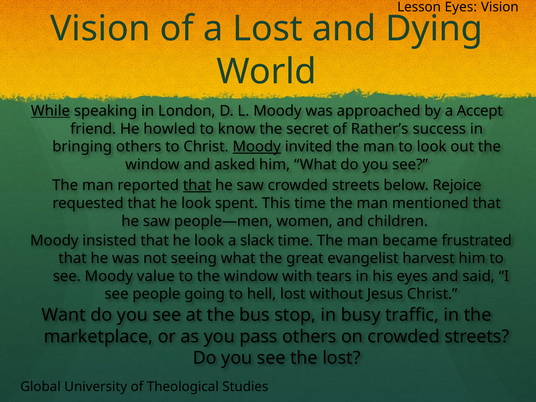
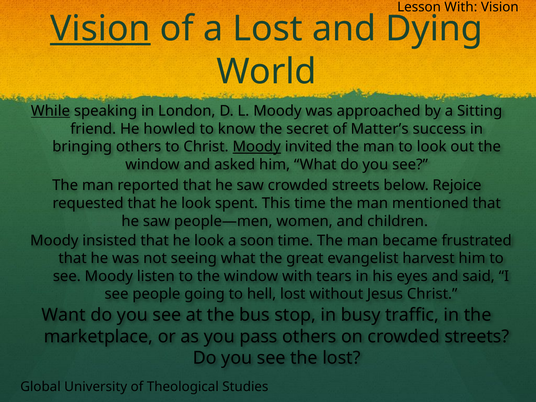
Lesson Eyes: Eyes -> With (461, 7)
Vision underline: none -> present (100, 29)
Accept: Accept -> Sitting (480, 111)
Rather’s: Rather’s -> Matter’s (380, 129)
that underline: present -> none (197, 185)
slack: slack -> soon (257, 240)
value: value -> listen (156, 276)
